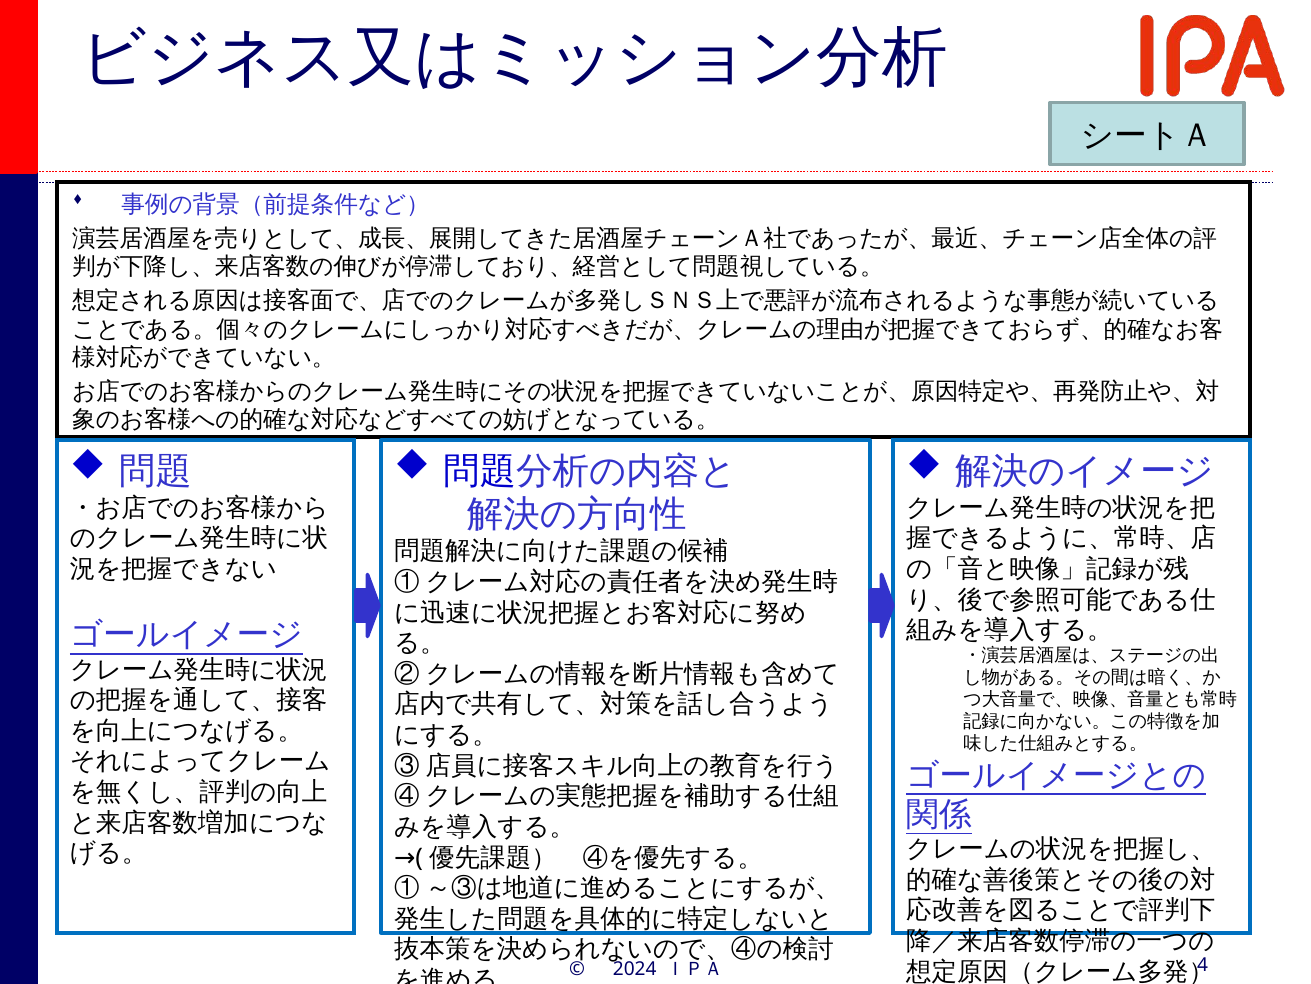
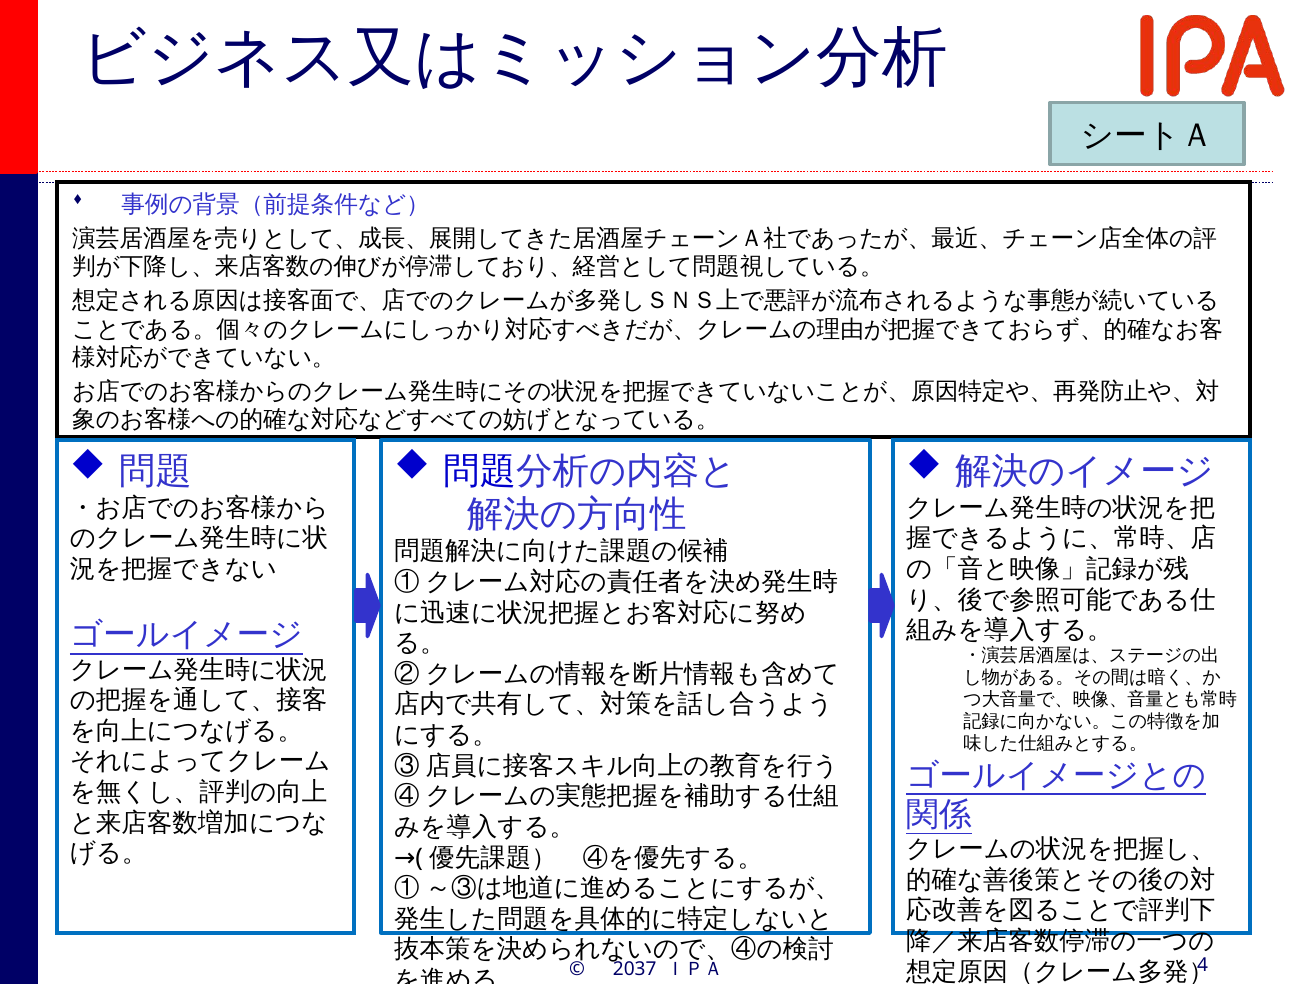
2024: 2024 -> 2037 (635, 968)
